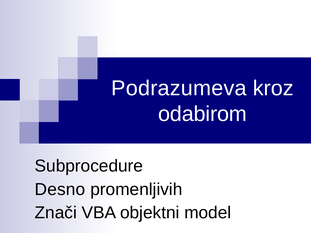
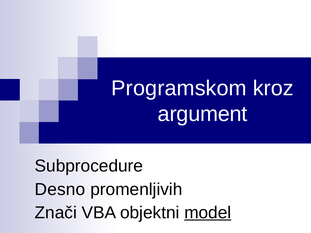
Podrazumeva: Podrazumeva -> Programskom (179, 88)
odabirom: odabirom -> argument (203, 114)
model underline: none -> present (208, 213)
